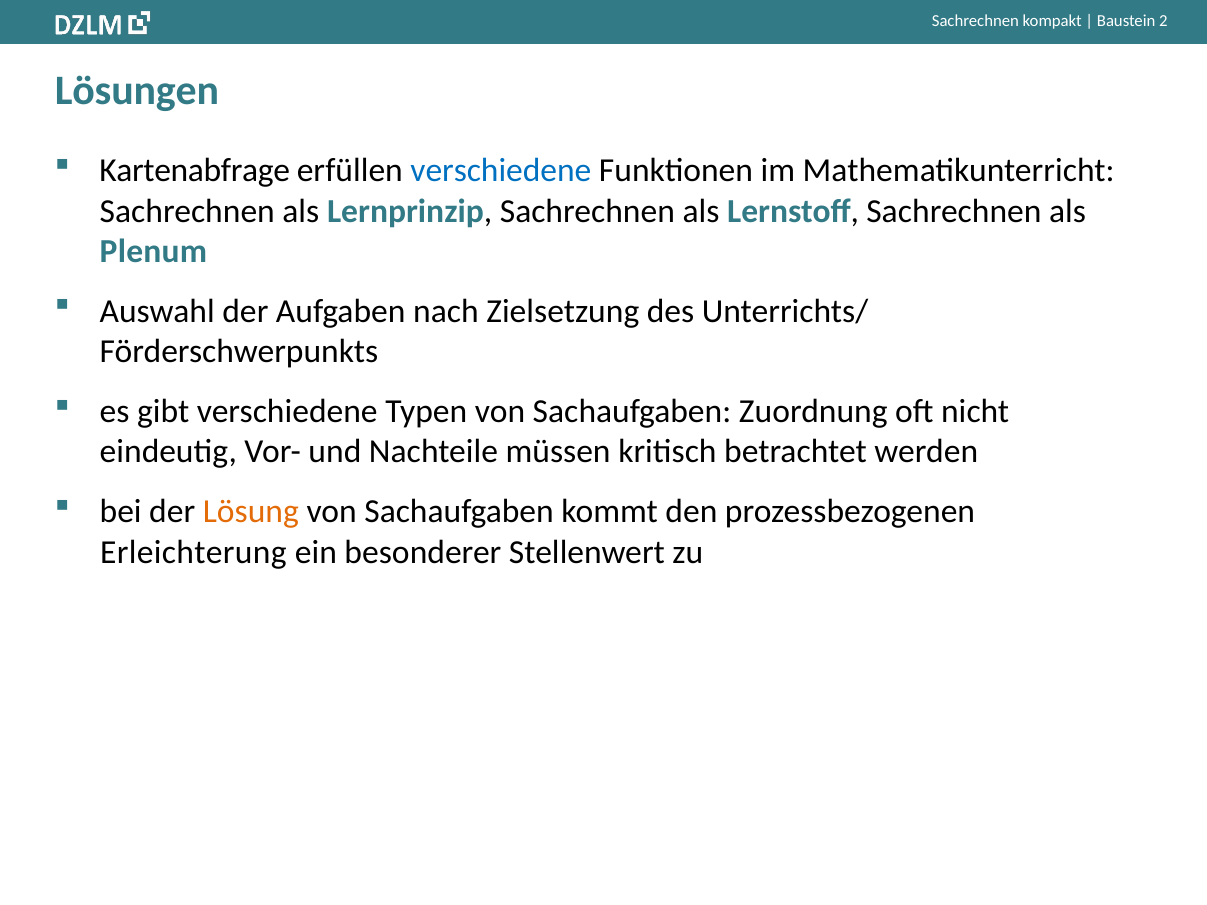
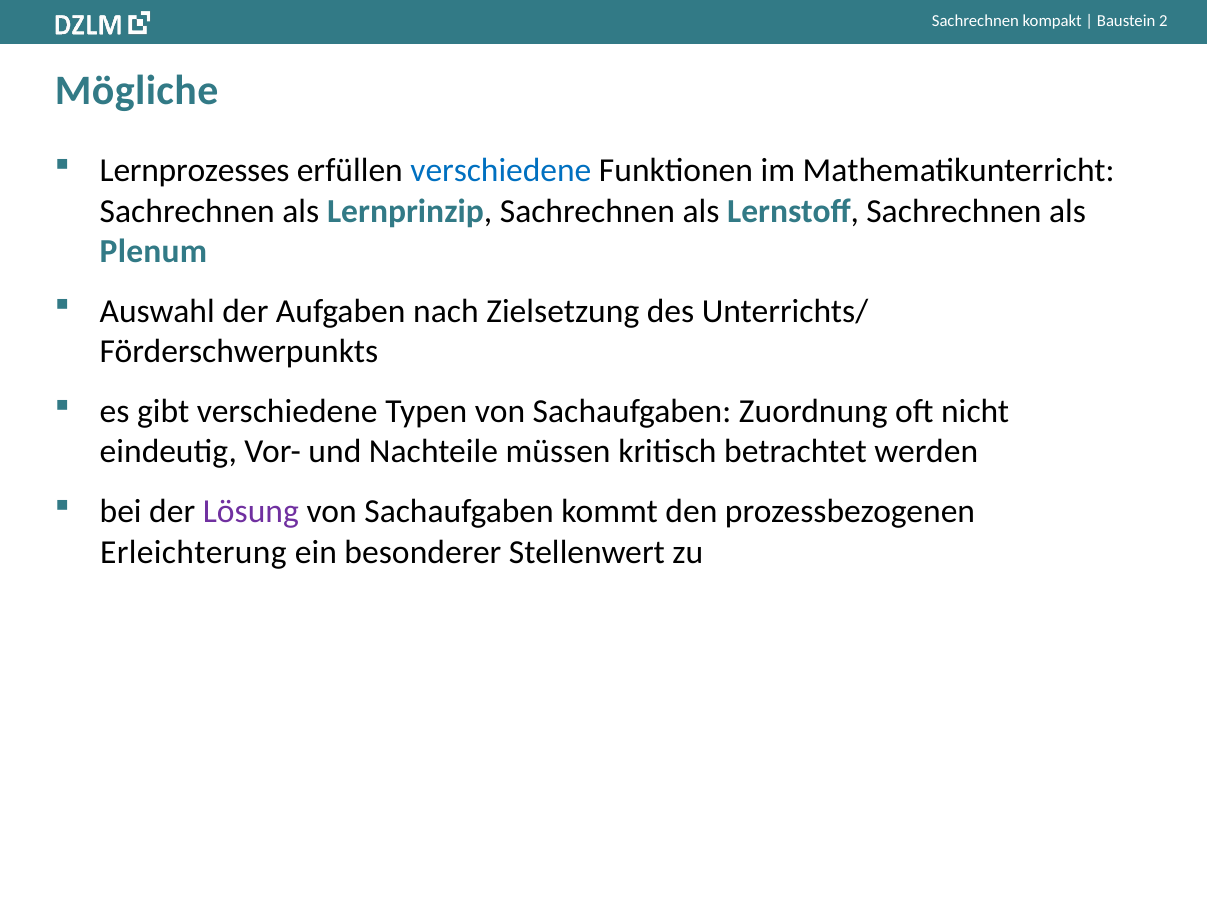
Lösungen: Lösungen -> Mögliche (137, 90)
Kartenabfrage: Kartenabfrage -> Lernprozesses (195, 171)
Lösung colour: orange -> purple (251, 512)
